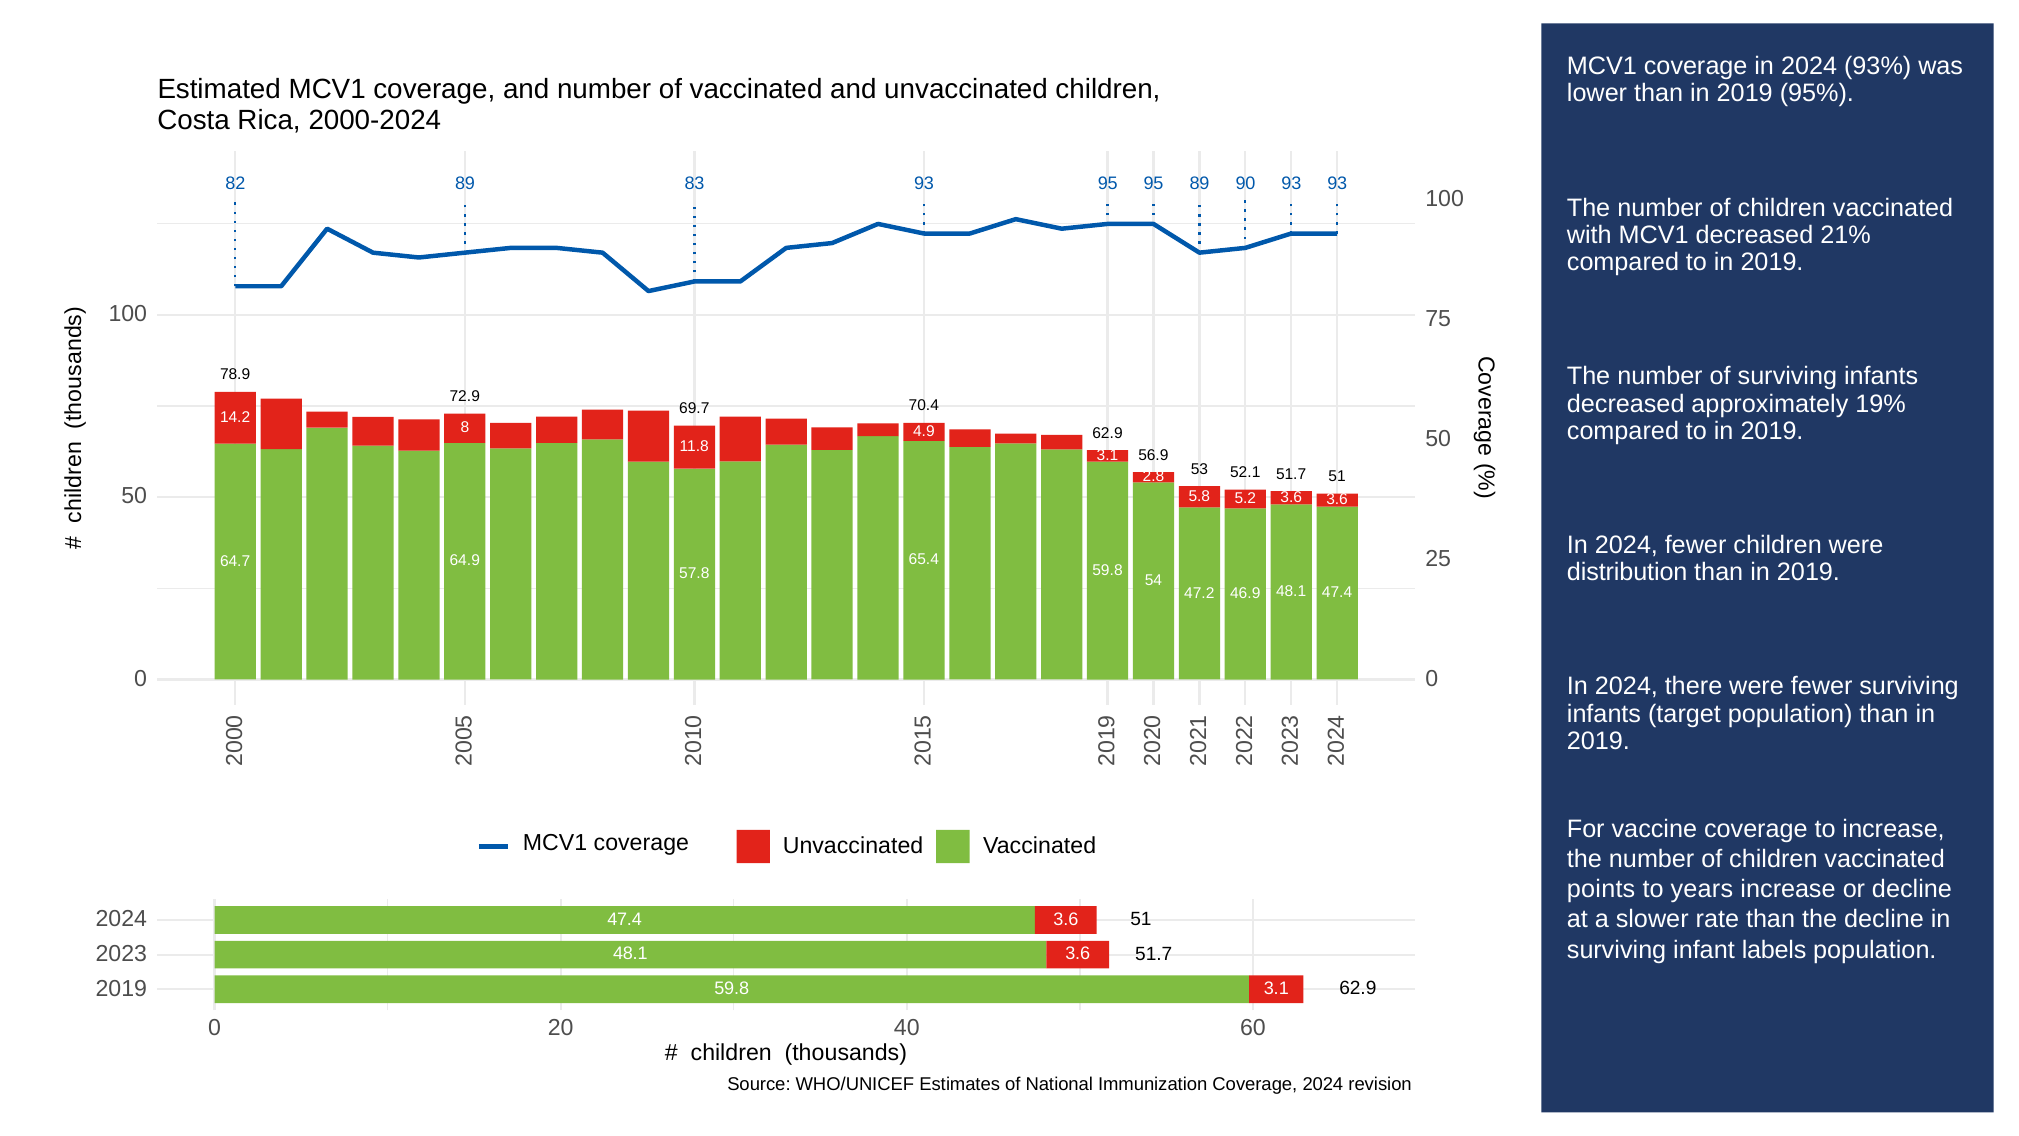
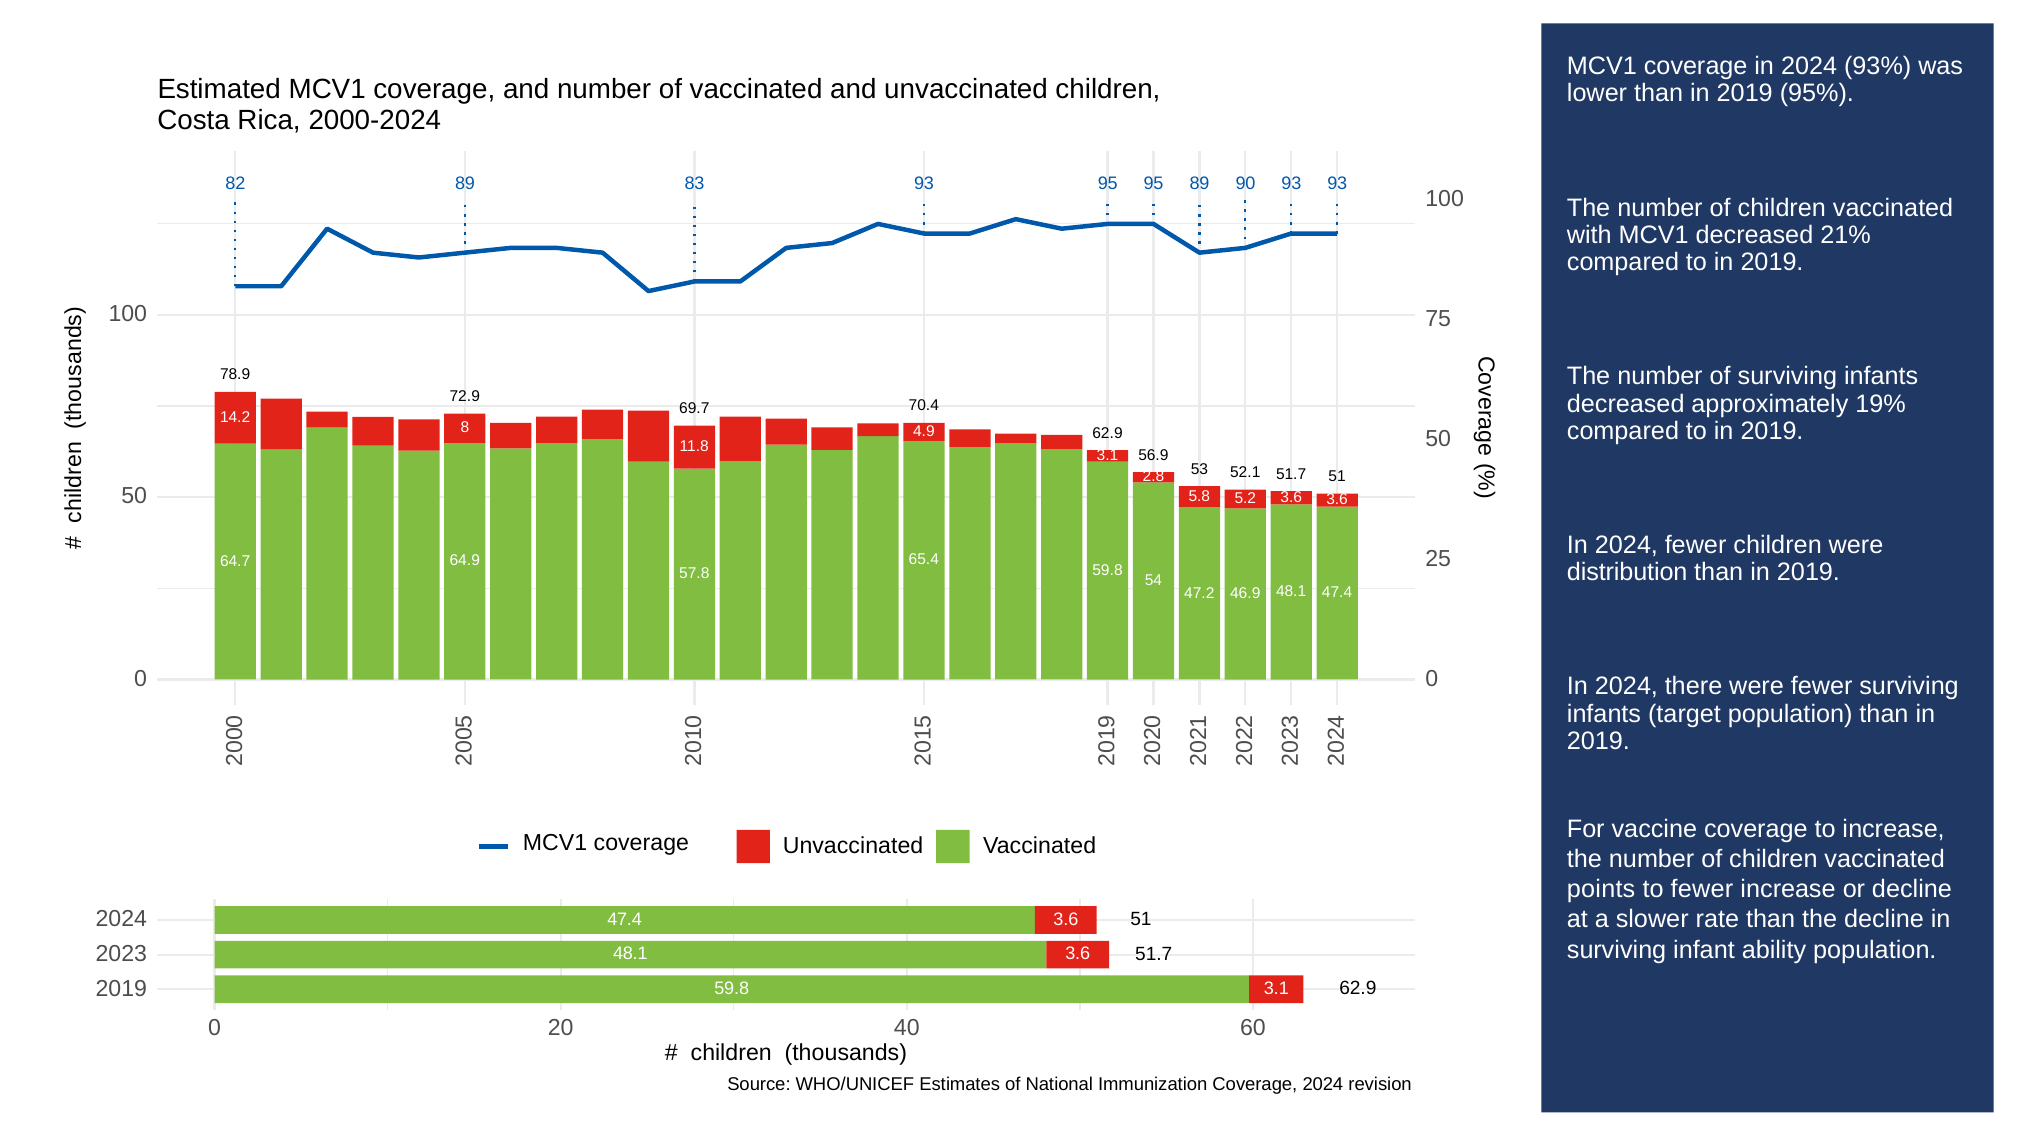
to years: years -> fewer (1702, 889)
labels: labels -> ability (1774, 950)
